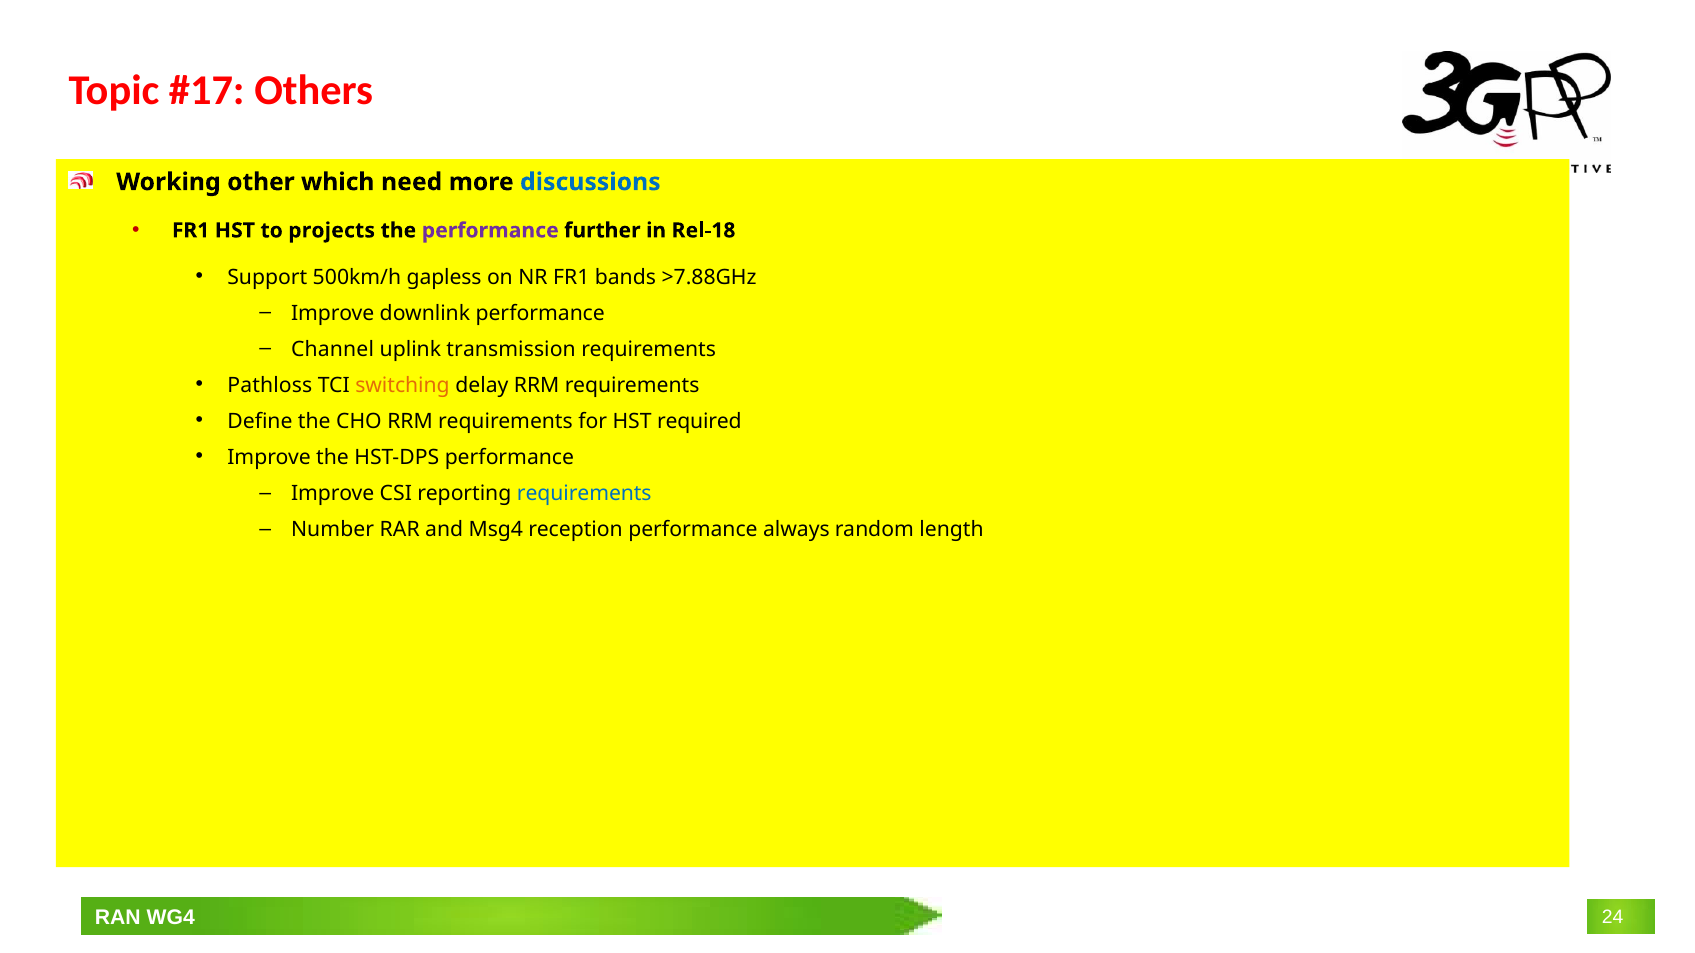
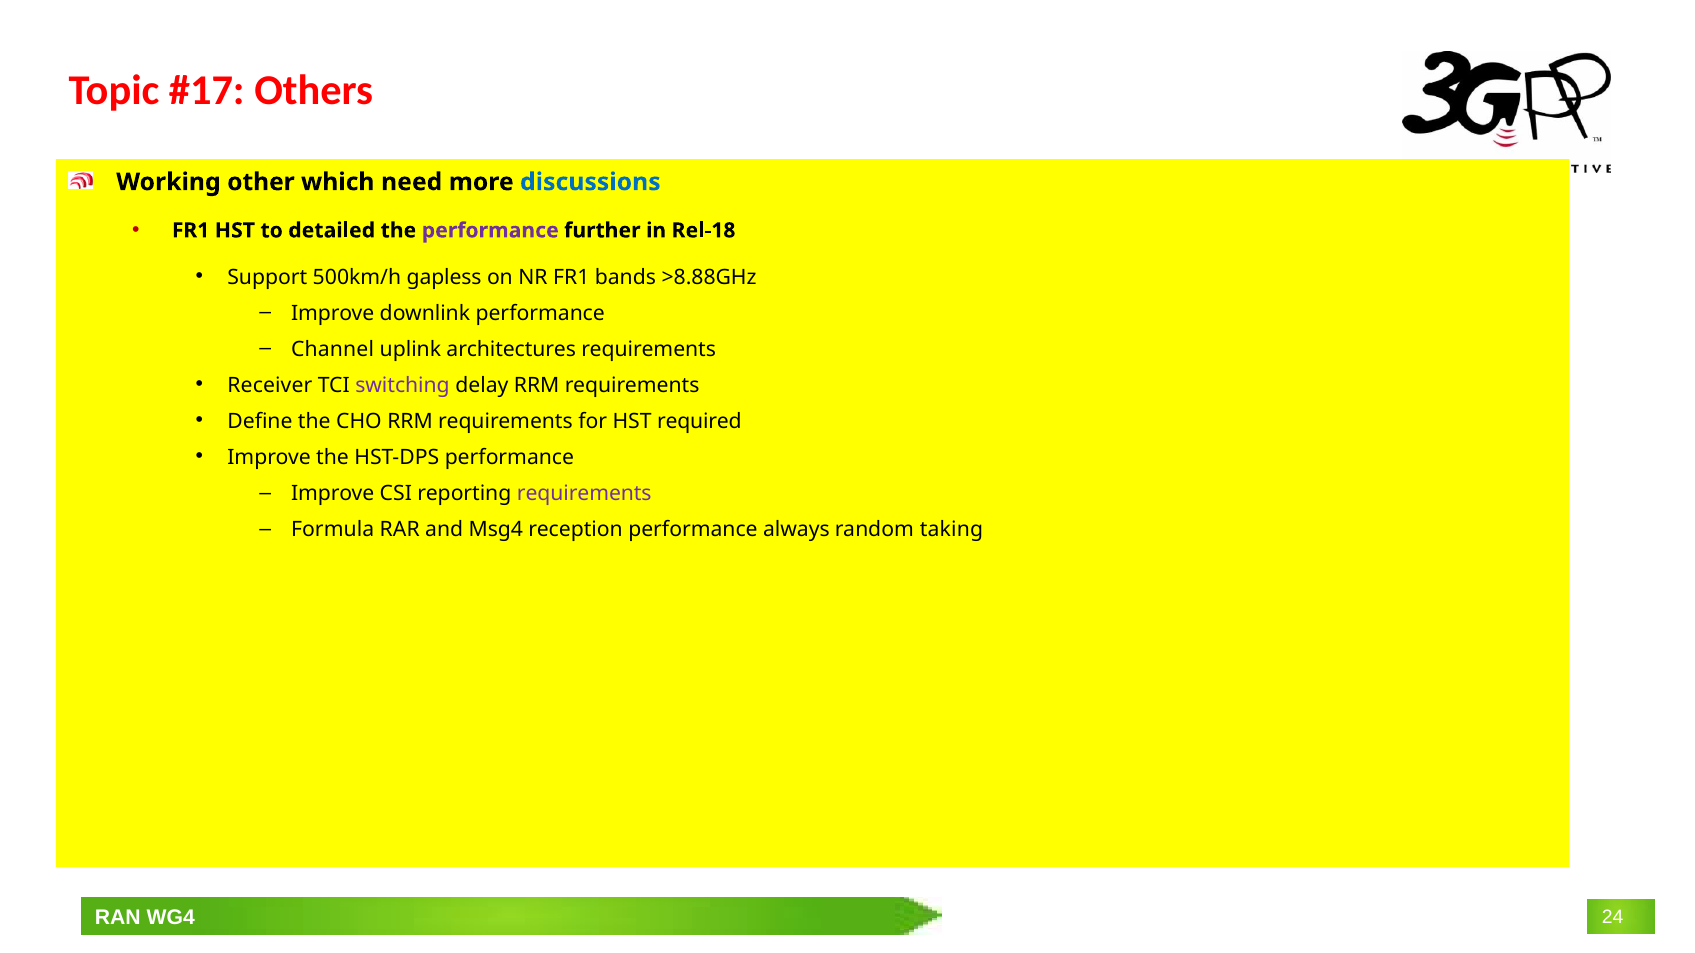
projects: projects -> detailed (332, 231)
>7.88GHz: >7.88GHz -> >8.88GHz (709, 277)
transmission: transmission -> architectures (511, 349)
Pathloss: Pathloss -> Receiver (270, 385)
switching colour: orange -> purple (403, 385)
requirements colour: blue -> purple (584, 493)
Number: Number -> Formula (333, 529)
length: length -> taking (951, 529)
